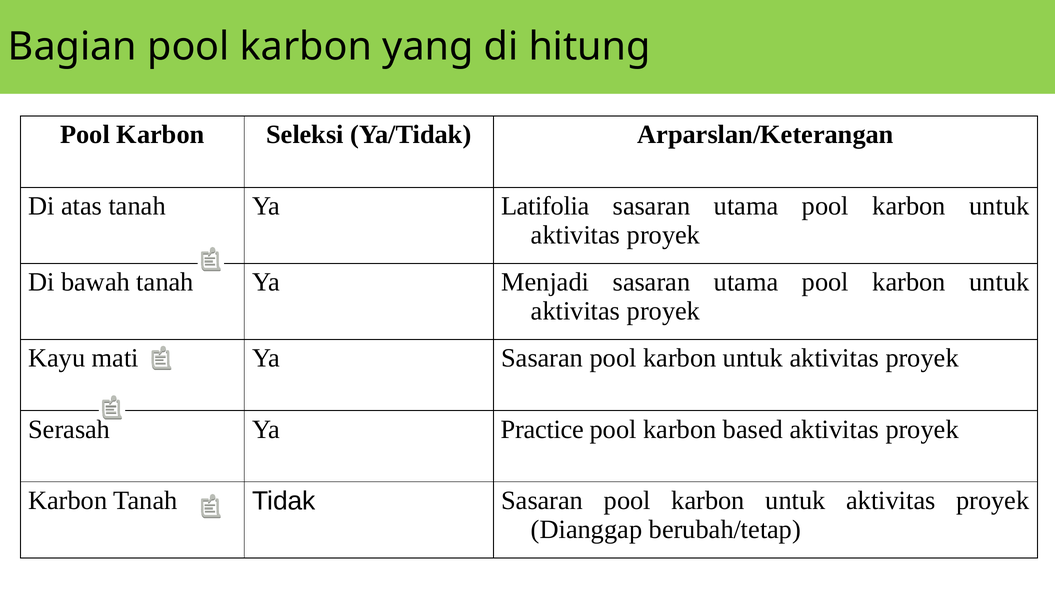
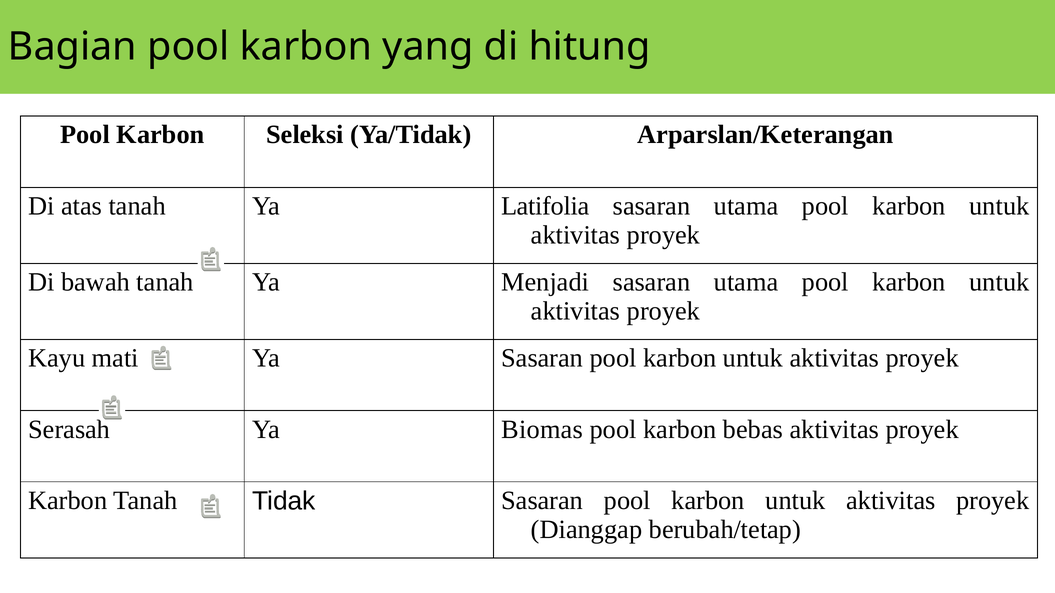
Practice: Practice -> Biomas (542, 430)
based: based -> bebas (753, 430)
